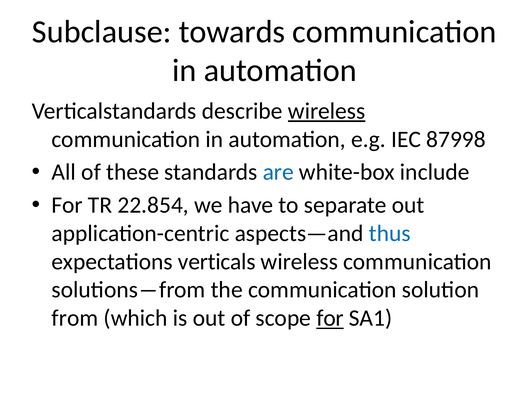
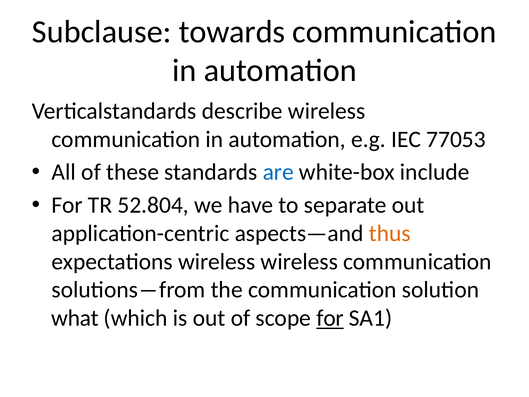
wireless underline: present -> none (327, 111)
87998: 87998 -> 77053 (456, 139)
22.854: 22.854 -> 52.804 (153, 205)
thus colour: blue -> orange (390, 233)
expectations verticals: verticals -> wireless (217, 261)
from: from -> what (75, 318)
